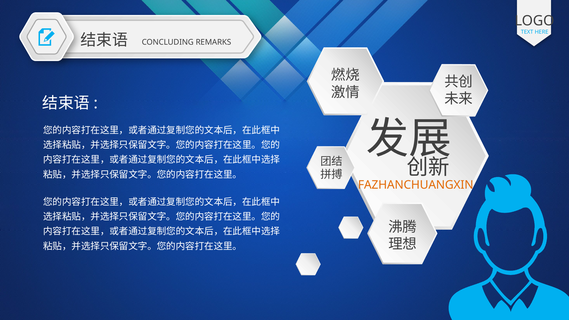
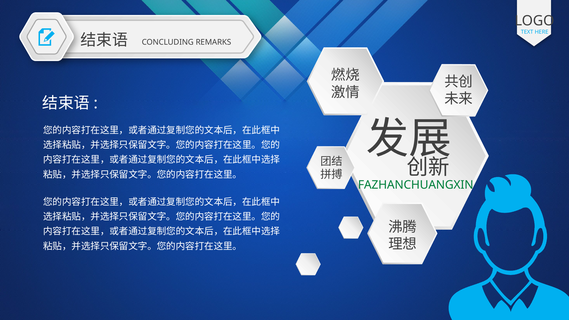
FAZHANCHUANGXIN colour: orange -> green (416, 185)
